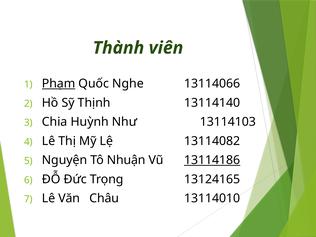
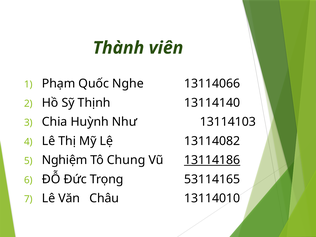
Phạm underline: present -> none (59, 84)
Nguyện: Nguyện -> Nghiệm (65, 160)
Nhuận: Nhuận -> Chung (126, 160)
13124165: 13124165 -> 53114165 (212, 179)
